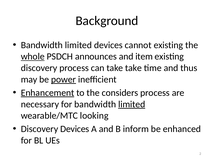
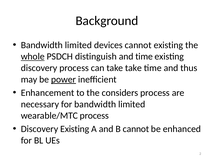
announces: announces -> distinguish (96, 56)
and item: item -> time (144, 56)
Enhancement underline: present -> none (48, 92)
limited underline: present -> none (132, 104)
wearable/MTC looking: looking -> process (94, 115)
Discovery Devices: Devices -> Existing (75, 129)
B inform: inform -> cannot (136, 129)
